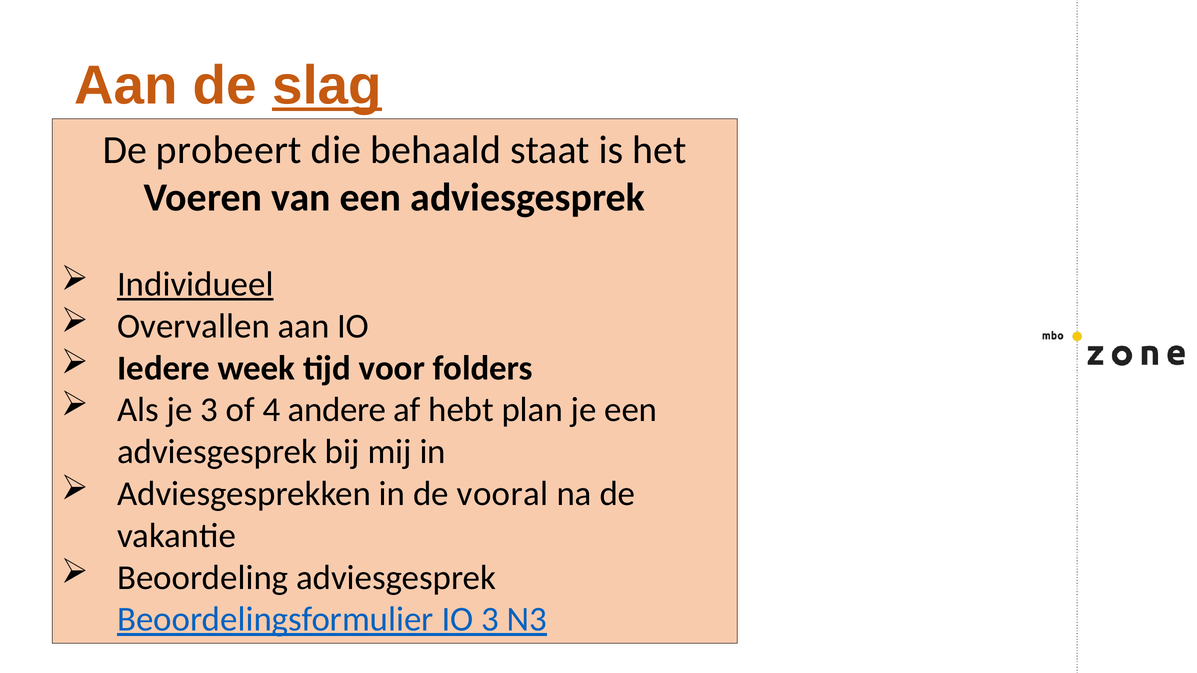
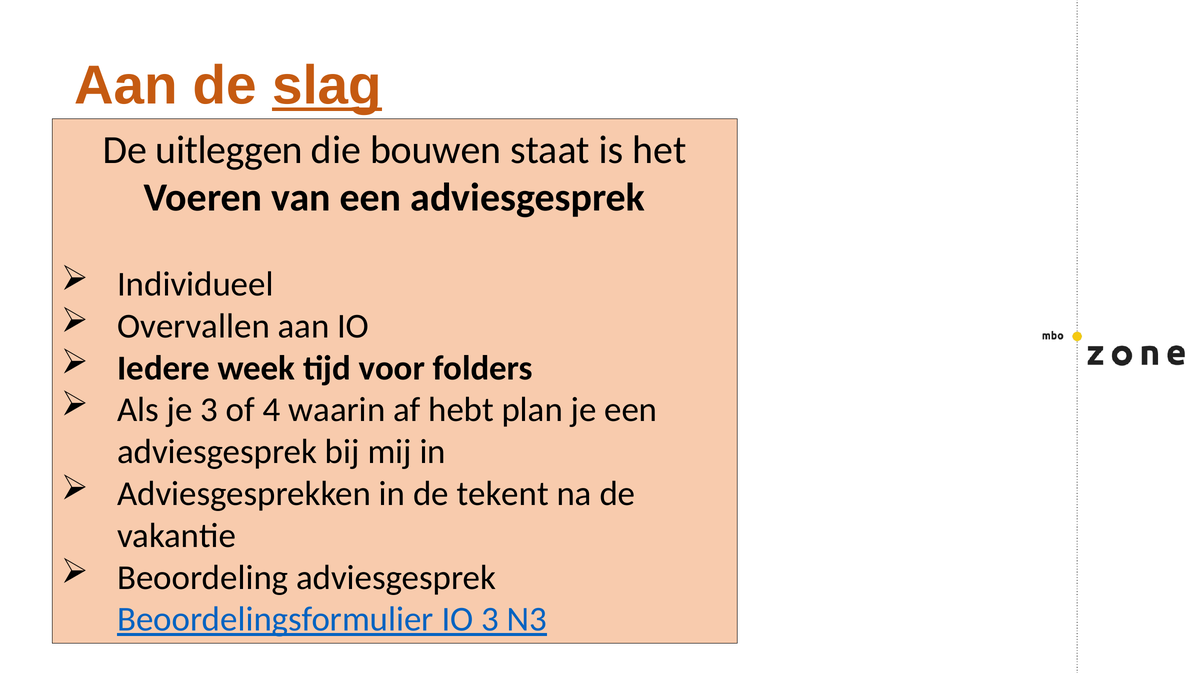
probeert: probeert -> uitleggen (229, 150)
behaald: behaald -> bouwen (436, 150)
Individueel underline: present -> none (195, 284)
andere: andere -> waarin (337, 410)
vooral: vooral -> tekent (503, 494)
